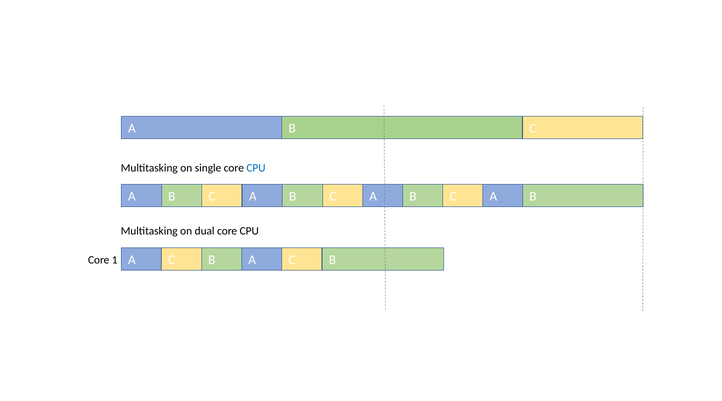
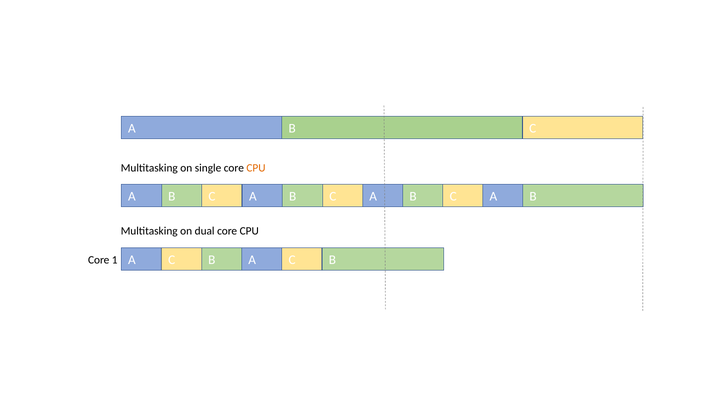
CPU colour: blue -> orange (256, 168)
